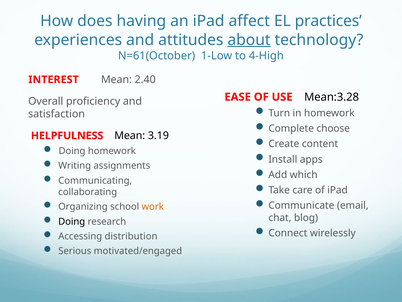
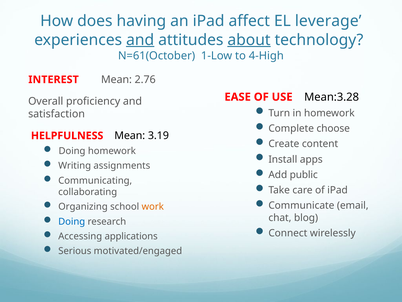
practices: practices -> leverage (328, 21)
and underline: none -> present (140, 40)
2.40: 2.40 -> 2.76 (145, 79)
which: which -> public (304, 174)
Doing colour: black -> blue (72, 221)
distribution: distribution -> applications (131, 236)
